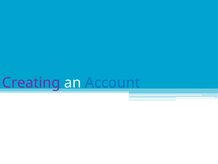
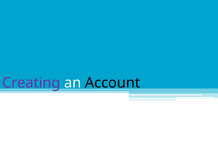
Account colour: blue -> black (113, 82)
